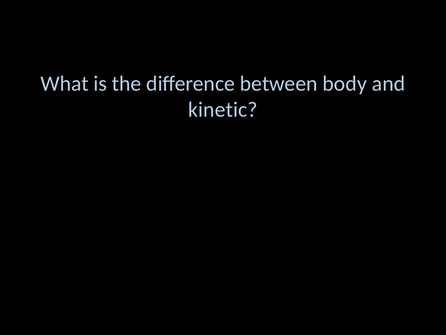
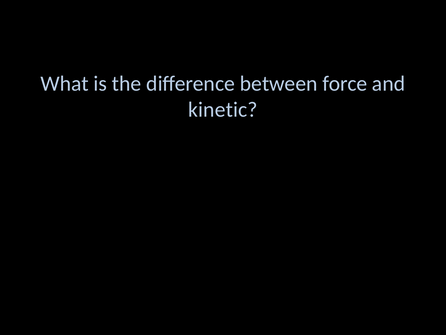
body: body -> force (345, 84)
